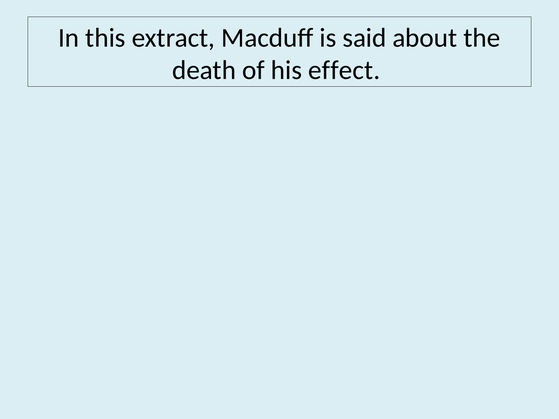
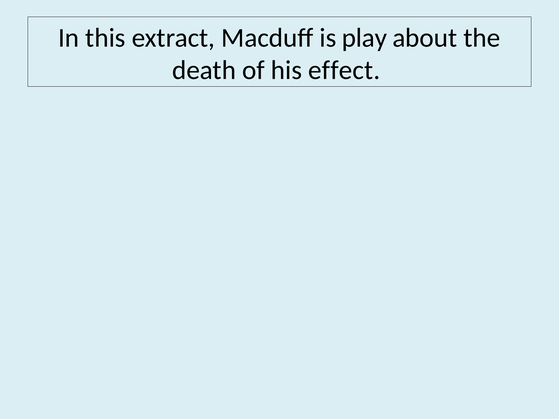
said: said -> play (364, 38)
